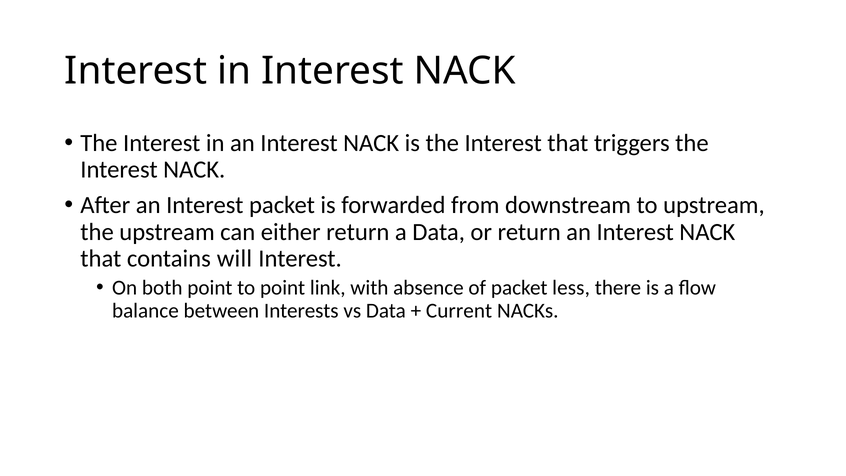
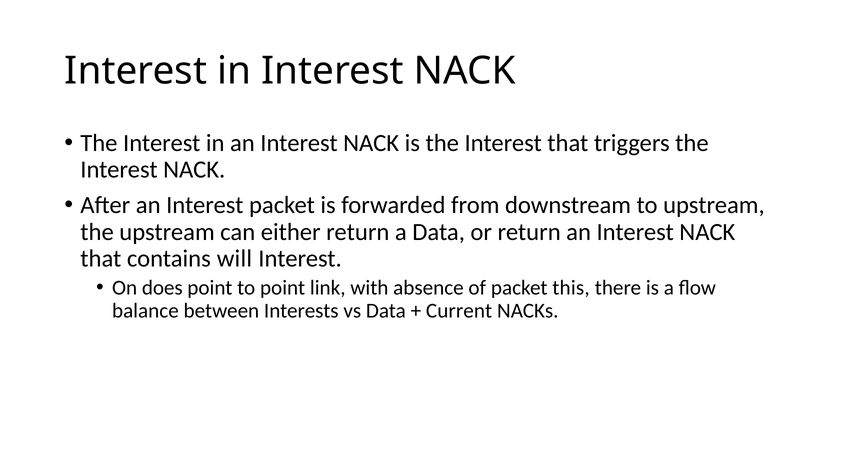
both: both -> does (162, 288)
less: less -> this (571, 288)
